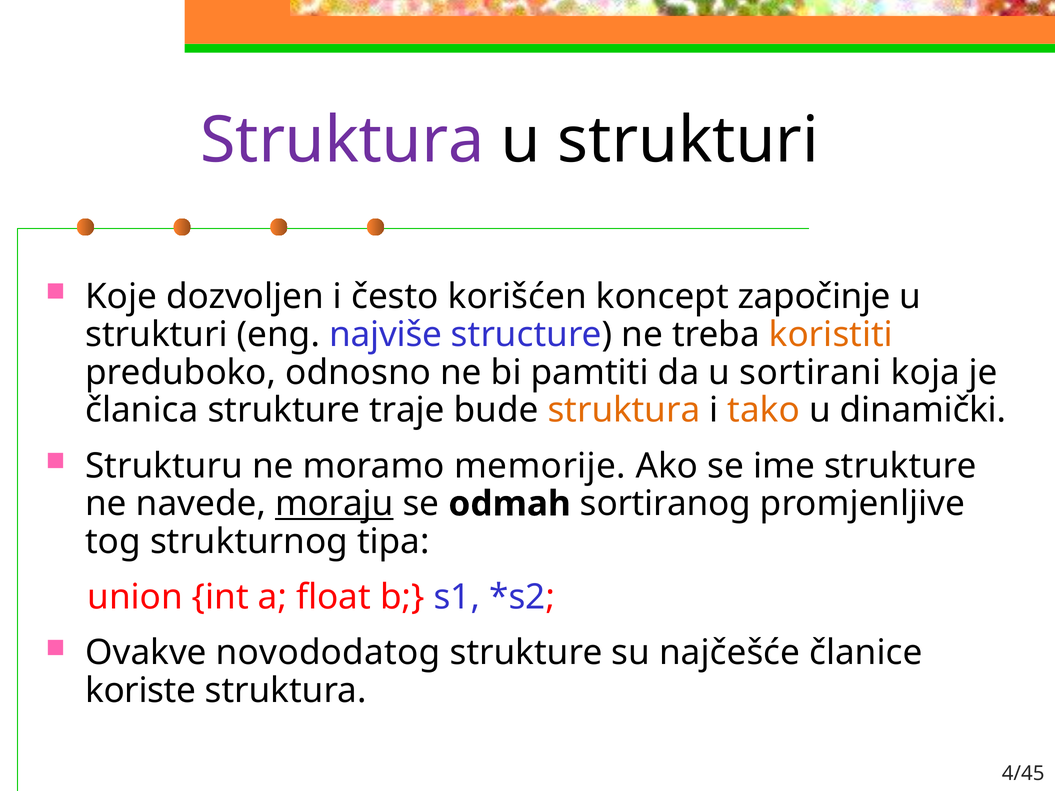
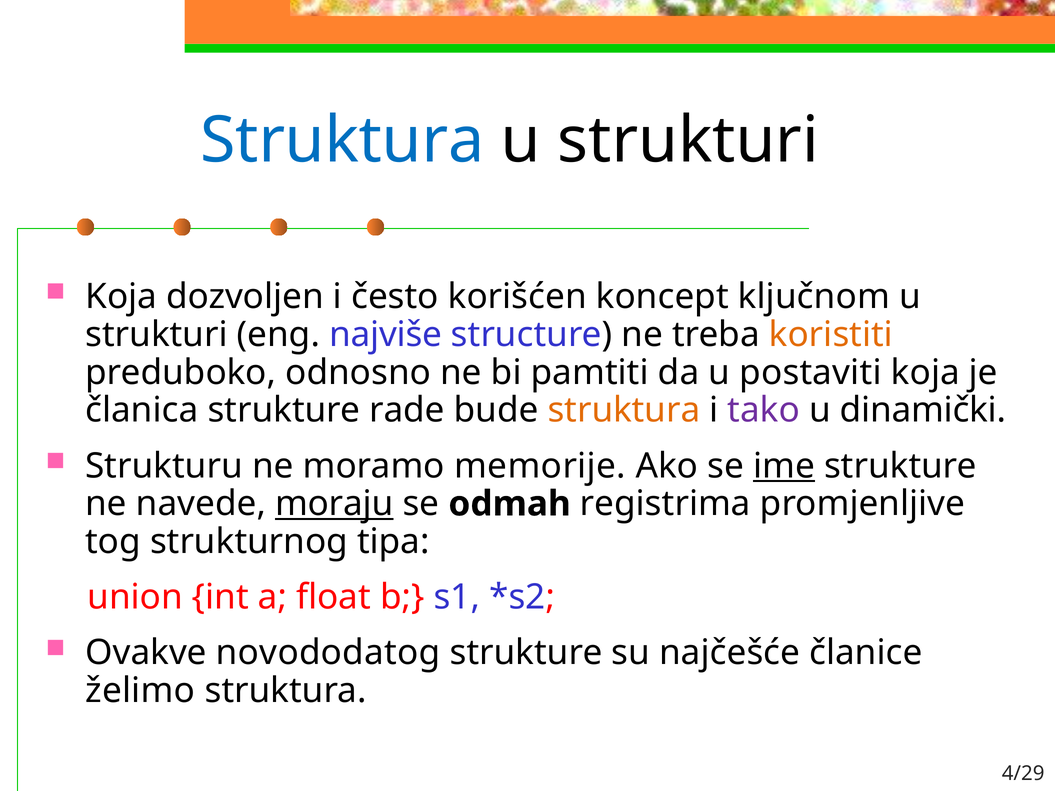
Struktura colour: purple -> blue (342, 141)
Koje: Koje -> Koja (121, 297)
započinje: započinje -> ključnom (814, 297)
sortirani: sortirani -> postaviti (810, 373)
traje: traje -> rade (407, 411)
tako colour: orange -> purple (764, 411)
ime underline: none -> present (784, 466)
sortiranog: sortiranog -> registrima (665, 504)
koriste: koriste -> želimo (140, 691)
4/45: 4/45 -> 4/29 (1023, 774)
